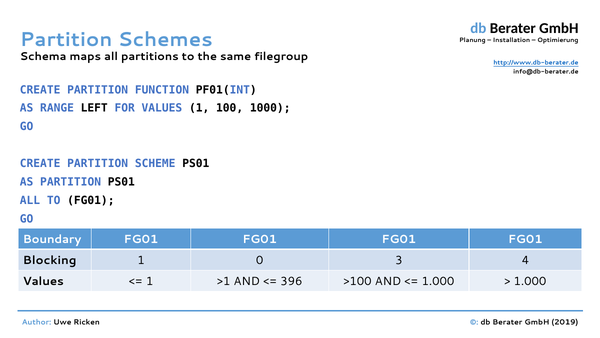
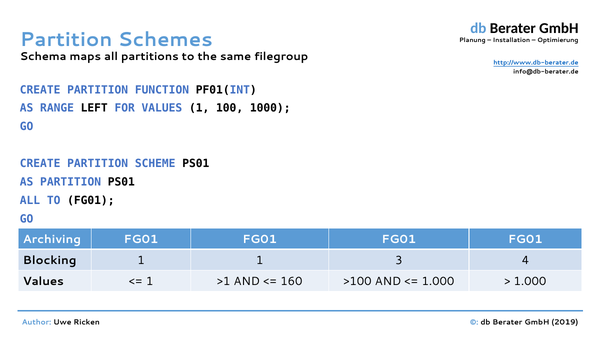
Boundary: Boundary -> Archiving (52, 239)
1 0: 0 -> 1 (260, 260)
396: 396 -> 160 (291, 281)
